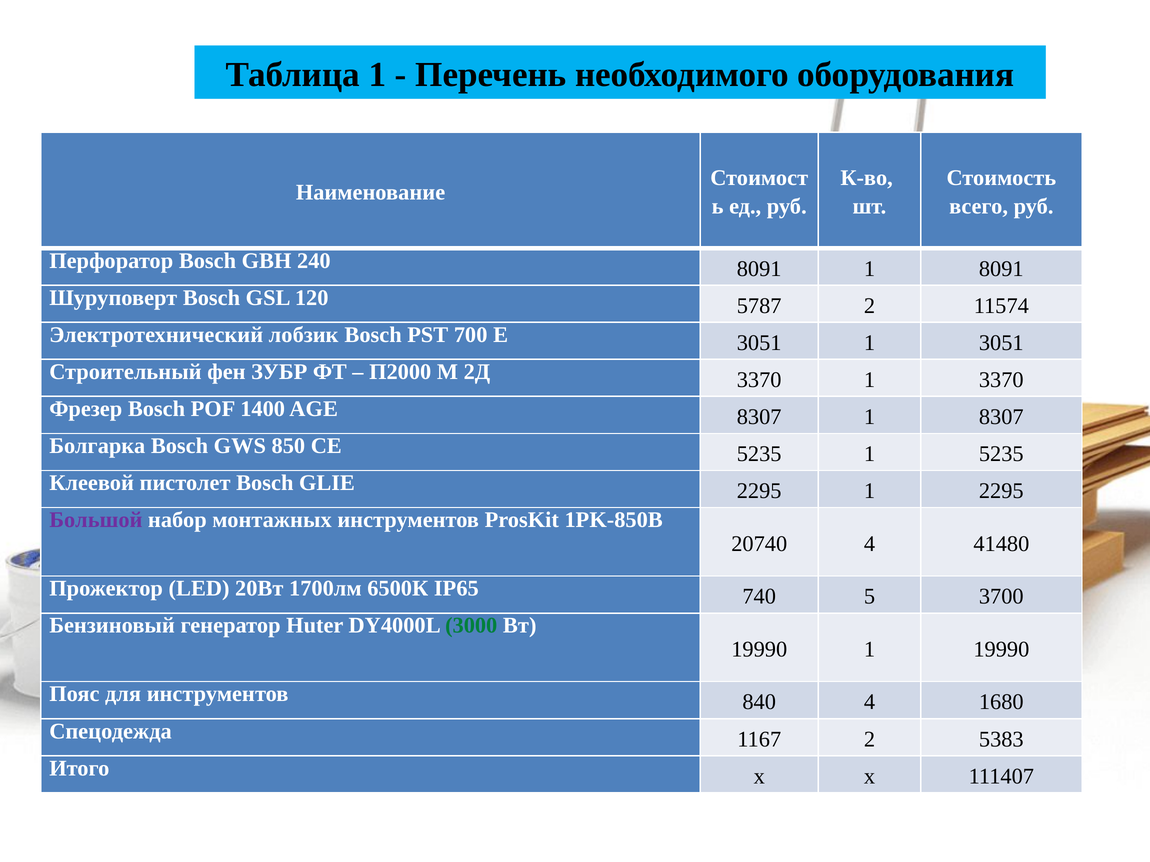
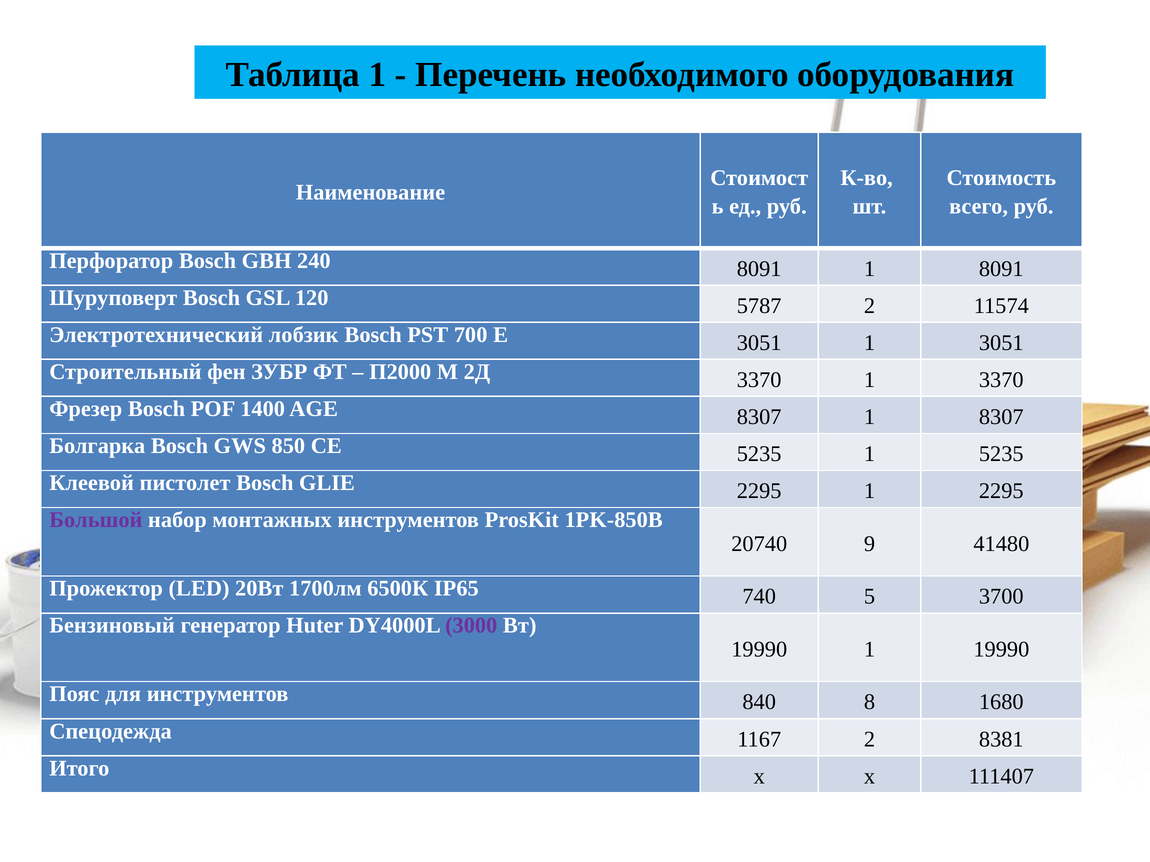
20740 4: 4 -> 9 (869, 544)
3000 colour: green -> purple (471, 626)
840 4: 4 -> 8 (869, 702)
5383: 5383 -> 8381 (1001, 740)
